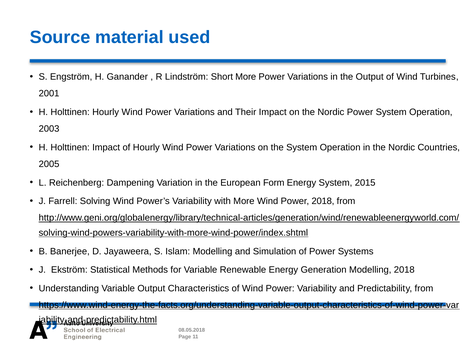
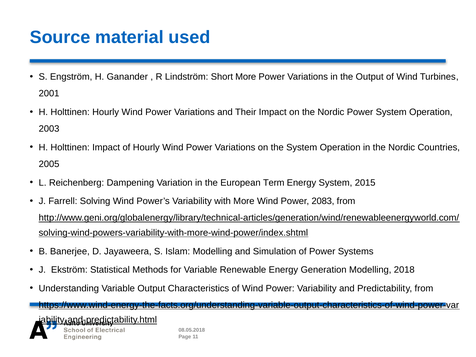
Form: Form -> Term (274, 183)
Power 2018: 2018 -> 2083 (323, 201)
